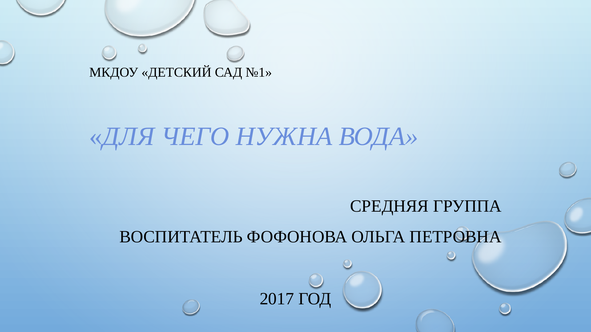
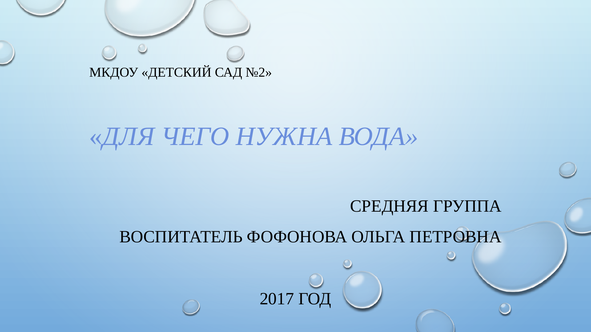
№1: №1 -> №2 (259, 72)
